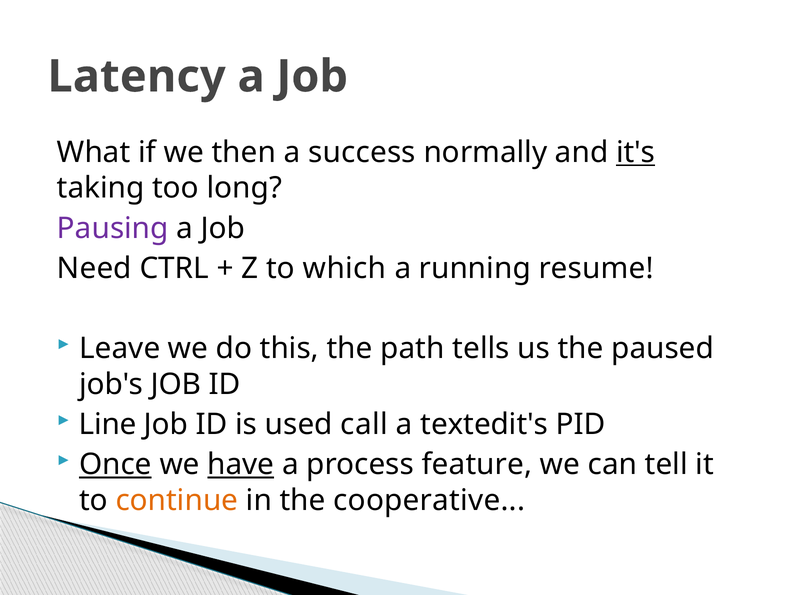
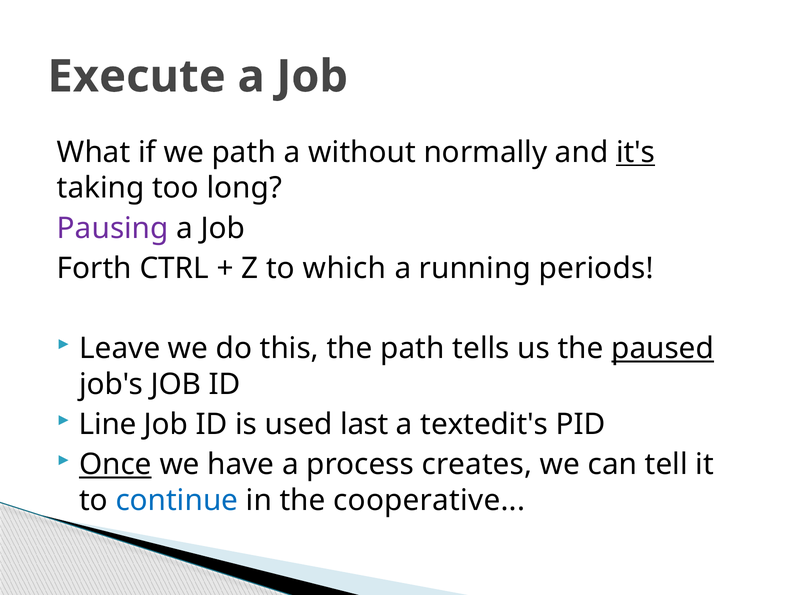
Latency: Latency -> Execute (137, 77)
we then: then -> path (244, 152)
success: success -> without (362, 152)
Need: Need -> Forth (94, 268)
resume: resume -> periods (596, 268)
paused underline: none -> present (663, 348)
call: call -> last (364, 424)
have underline: present -> none (241, 464)
feature: feature -> creates (477, 464)
continue colour: orange -> blue (177, 500)
